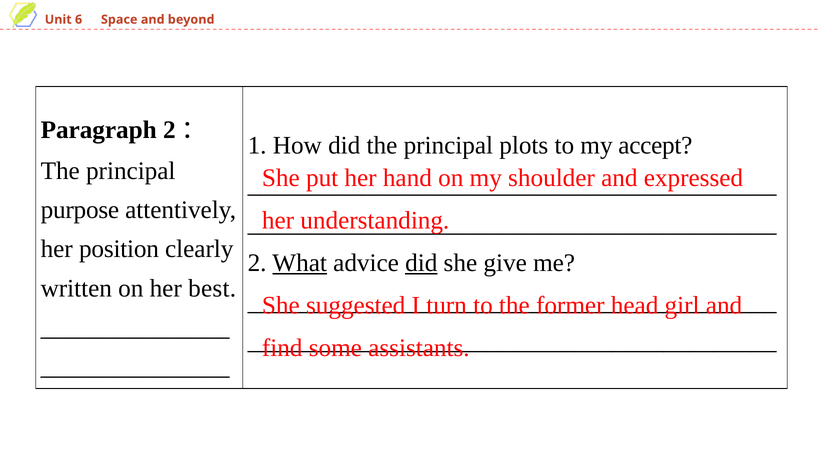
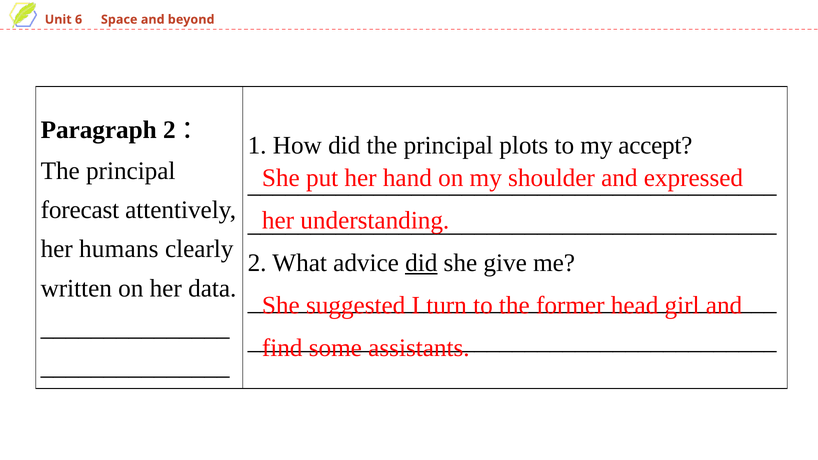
purpose: purpose -> forecast (80, 210)
position: position -> humans (119, 249)
What underline: present -> none (300, 263)
best: best -> data (212, 288)
